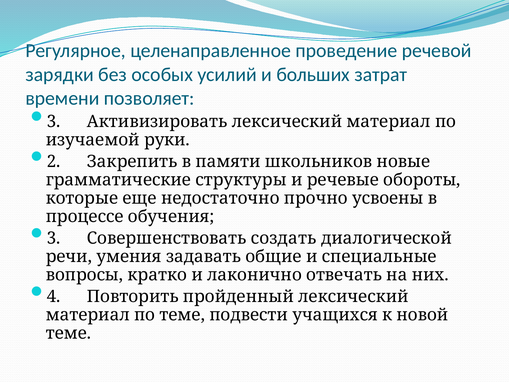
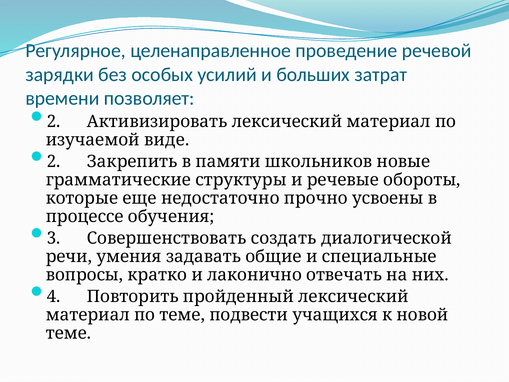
3: 3 -> 2 (54, 122)
руки: руки -> виде (167, 140)
